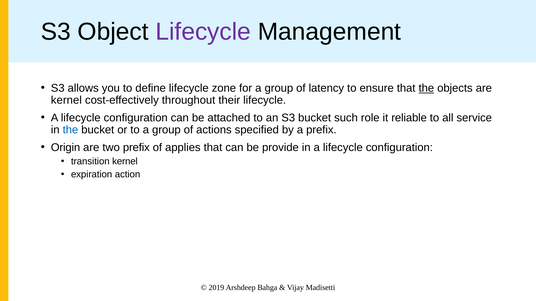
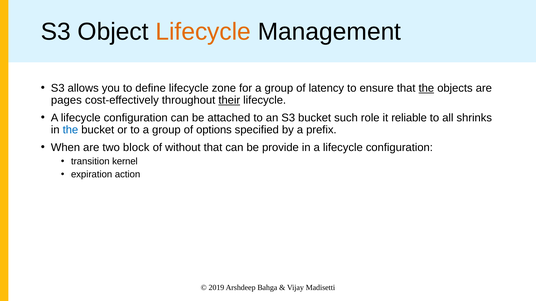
Lifecycle colour: purple -> orange (203, 32)
kernel: kernel -> pages (66, 100)
their underline: none -> present (229, 100)
service: service -> shrinks (474, 118)
actions: actions -> options (214, 130)
Origin: Origin -> When (65, 148)
two prefix: prefix -> block (136, 148)
applies: applies -> without (183, 148)
